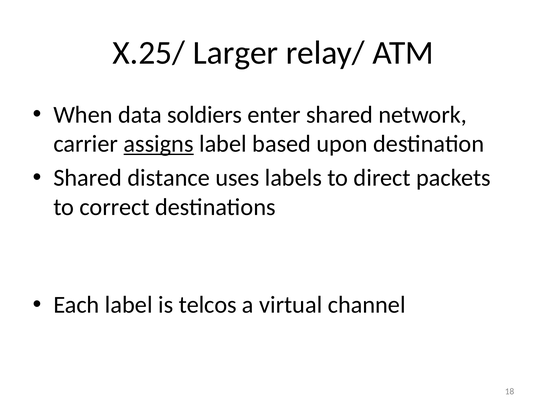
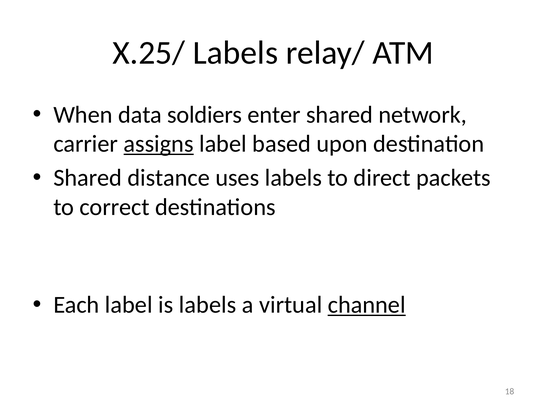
X.25/ Larger: Larger -> Labels (235, 53)
is telcos: telcos -> labels (208, 305)
channel underline: none -> present (367, 305)
